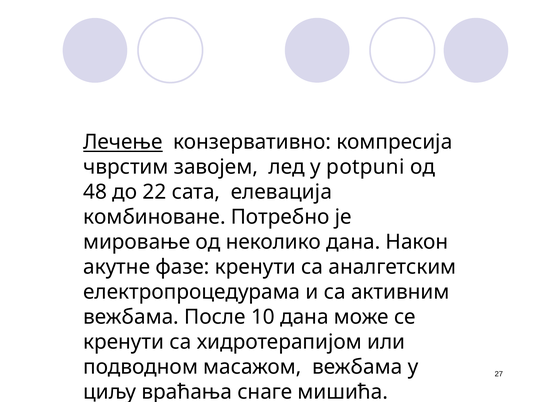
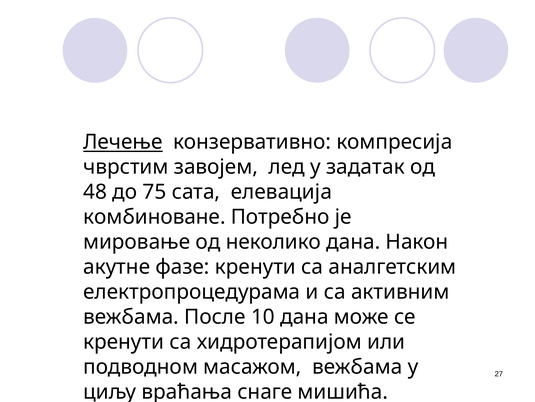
potpuni: potpuni -> задатак (365, 167)
22: 22 -> 75 (155, 192)
